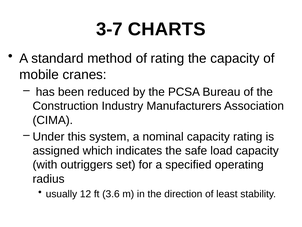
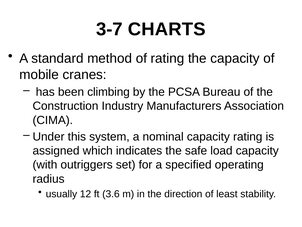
reduced: reduced -> climbing (108, 92)
